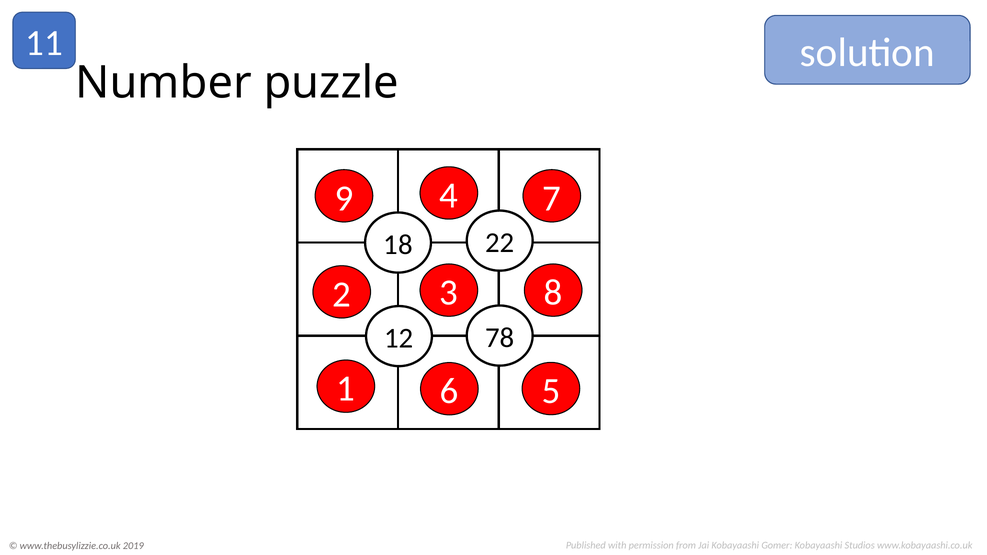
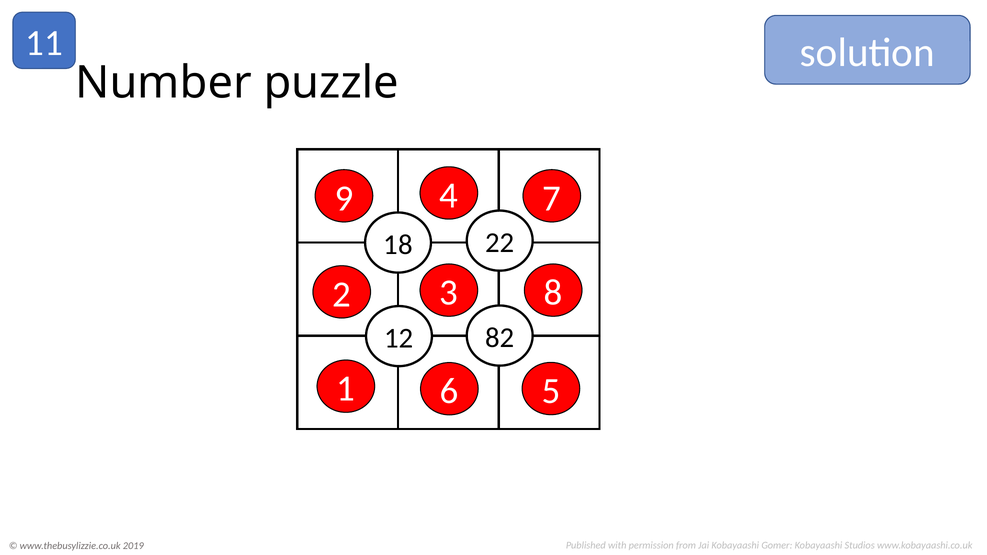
78: 78 -> 82 (500, 338)
